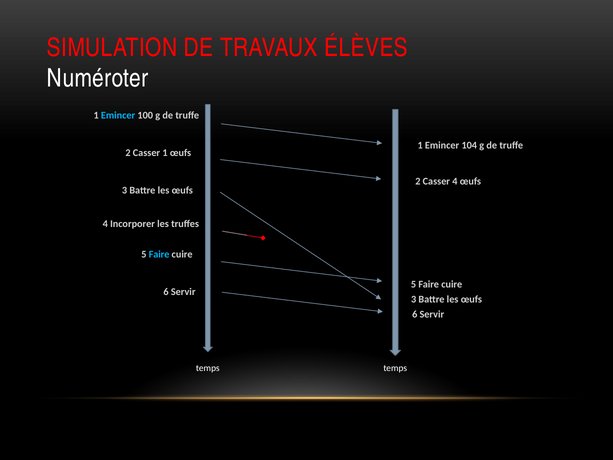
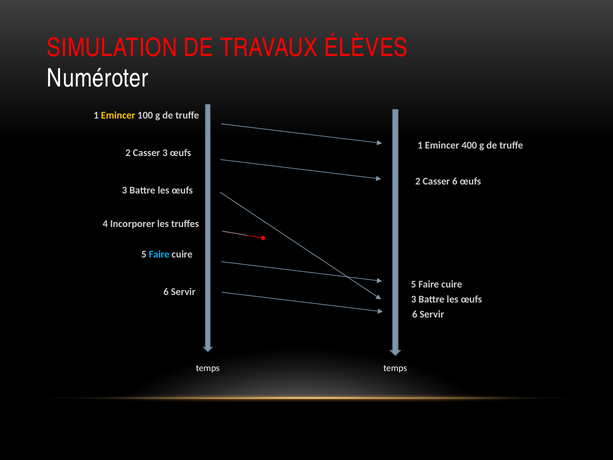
Emincer colour: light blue -> yellow (118, 116)
104: 104 -> 400 (469, 145)
Casser 1: 1 -> 3 (165, 153)
Casser 4: 4 -> 6 (455, 181)
